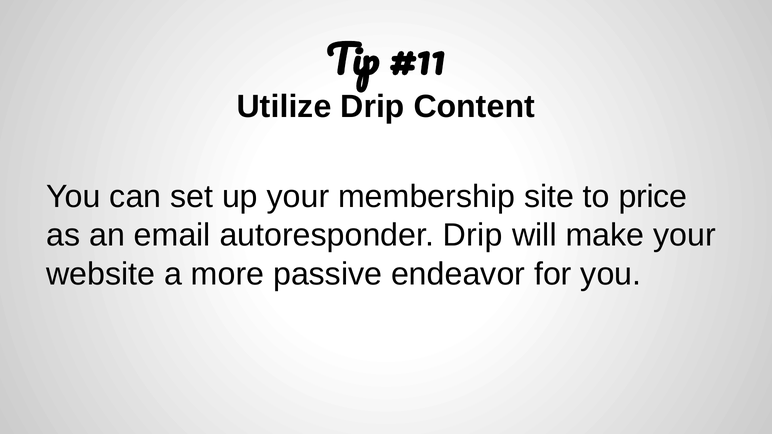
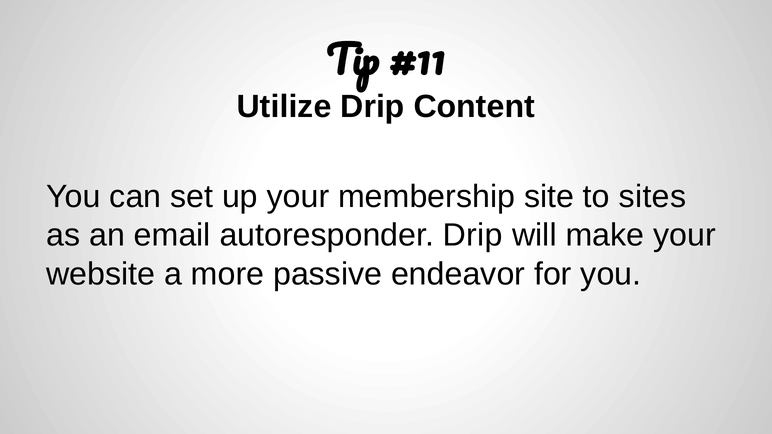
price: price -> sites (652, 197)
